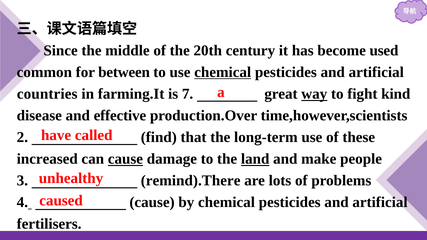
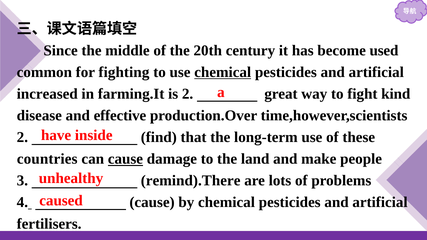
between: between -> fighting (124, 72)
countries: countries -> increased (47, 94)
is 7: 7 -> 2 (188, 94)
way underline: present -> none (314, 94)
called: called -> inside (94, 135)
increased: increased -> countries (47, 159)
land underline: present -> none (255, 159)
